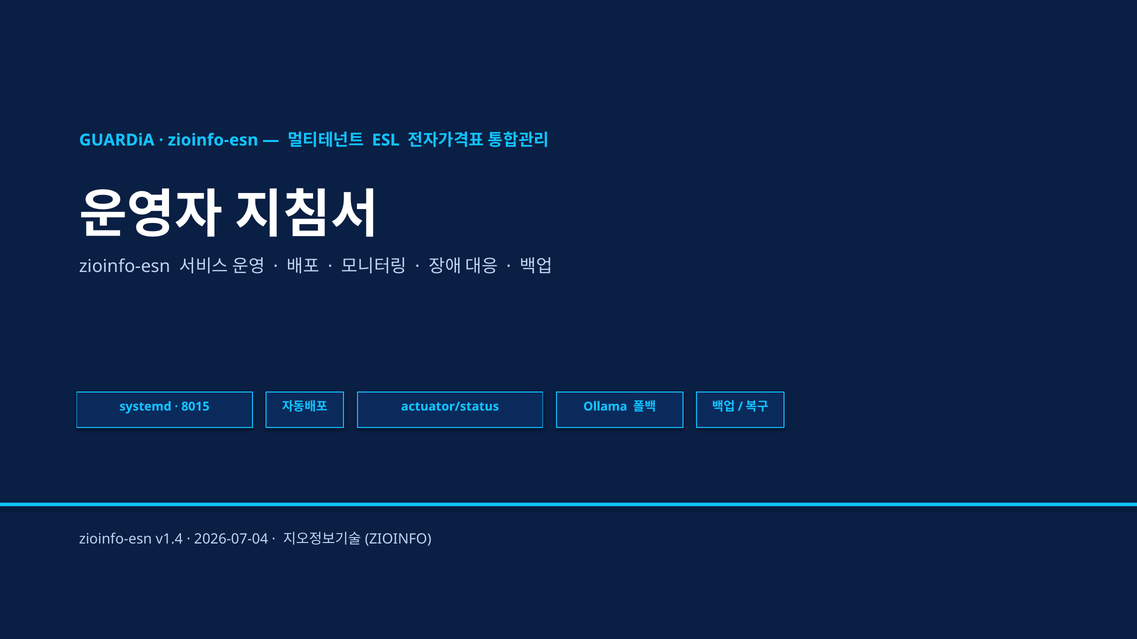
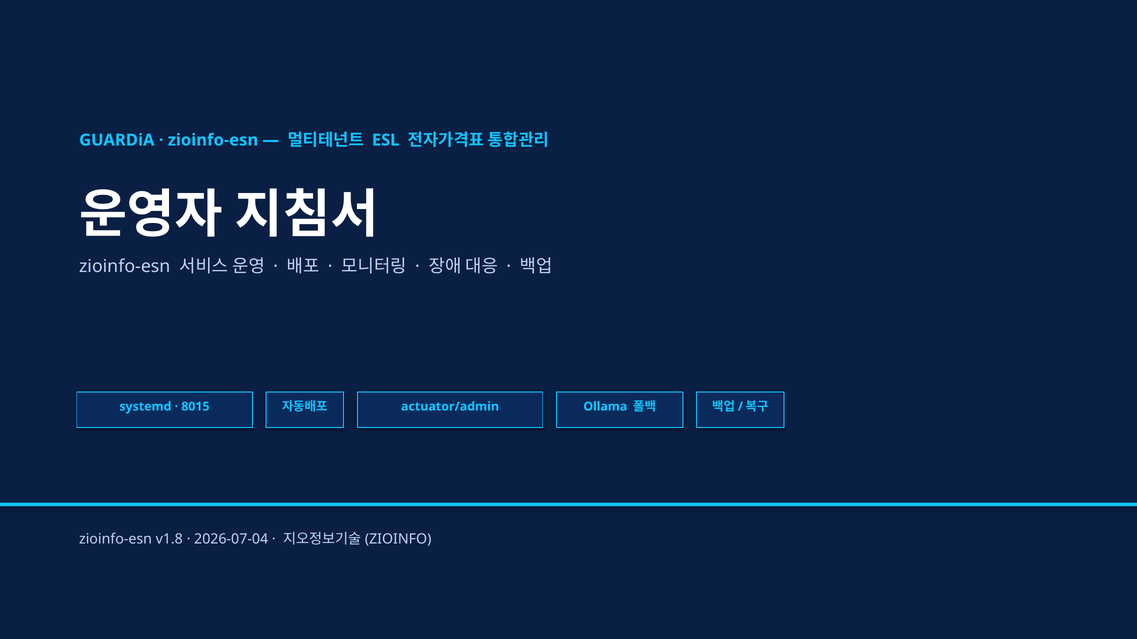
actuator/status: actuator/status -> actuator/admin (450, 407)
v1.4: v1.4 -> v1.8 (169, 539)
